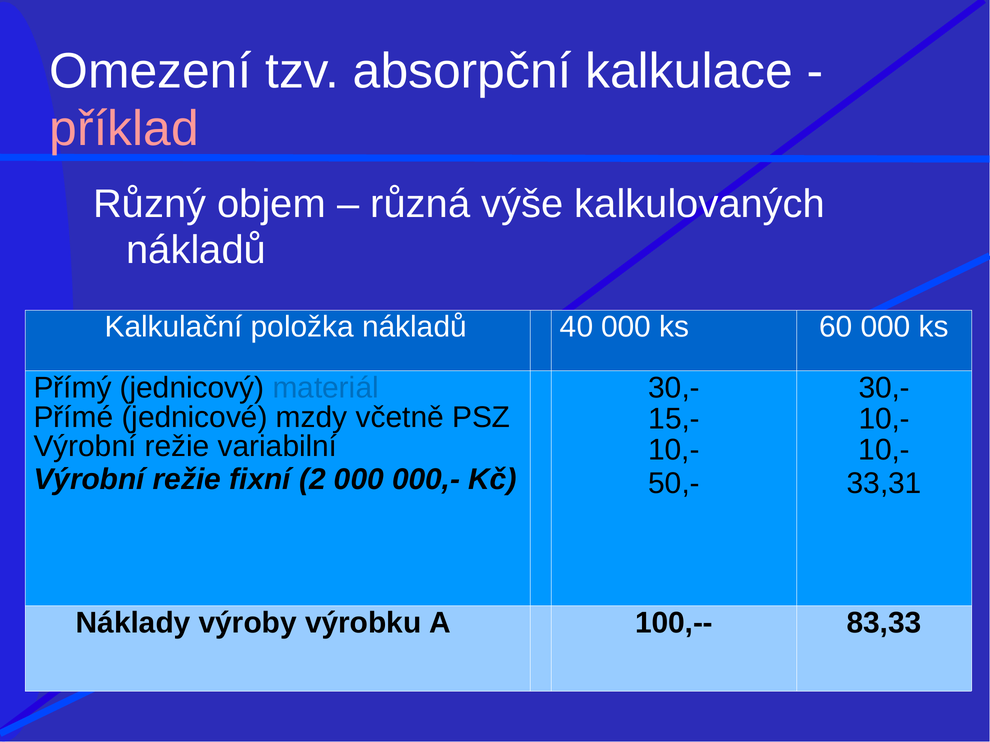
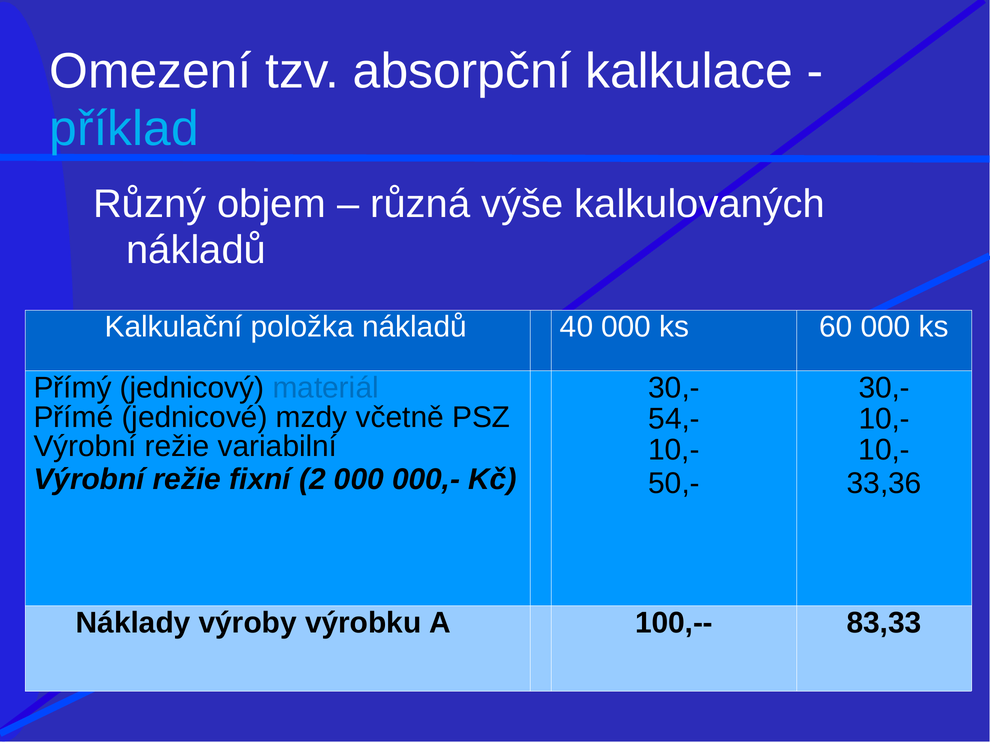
příklad colour: pink -> light blue (124, 129)
15,-: 15,- -> 54,- (674, 419)
33,31: 33,31 -> 33,36 (884, 484)
